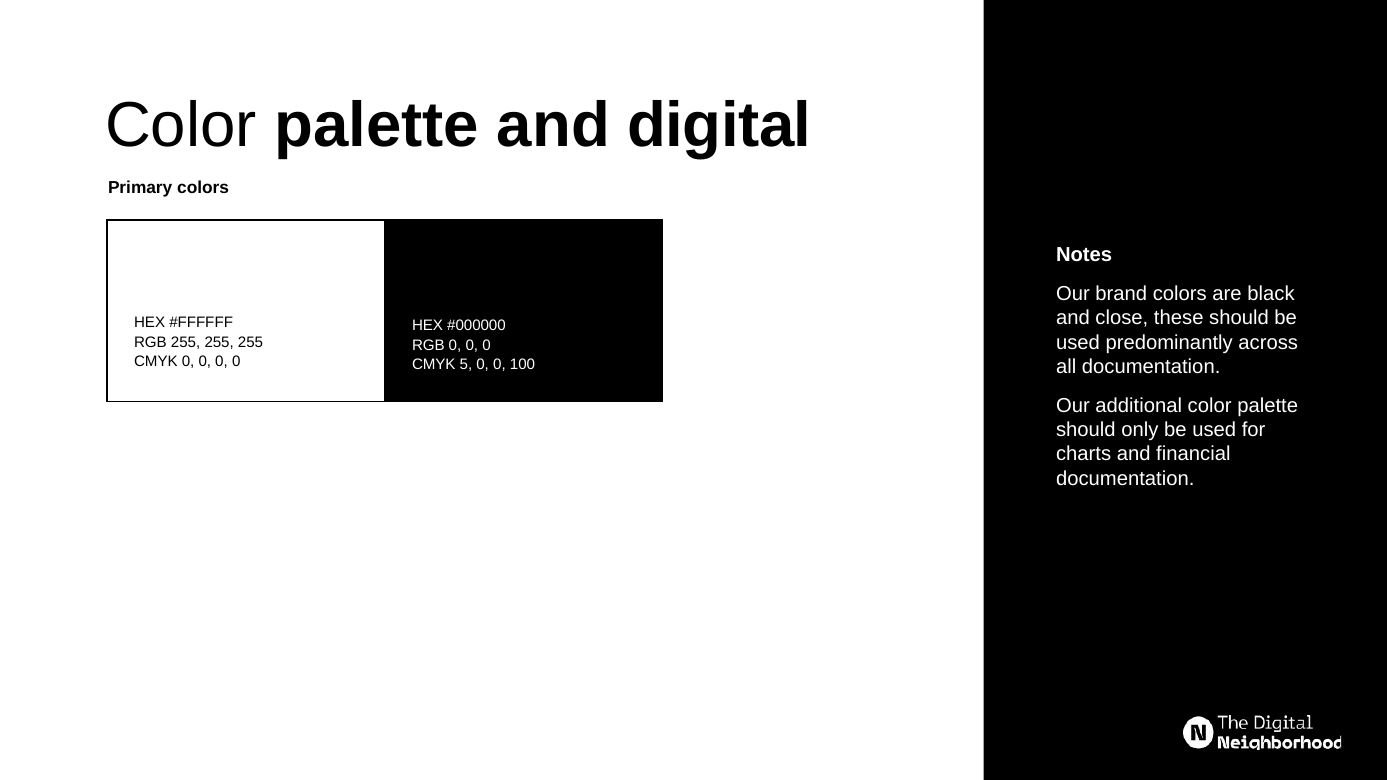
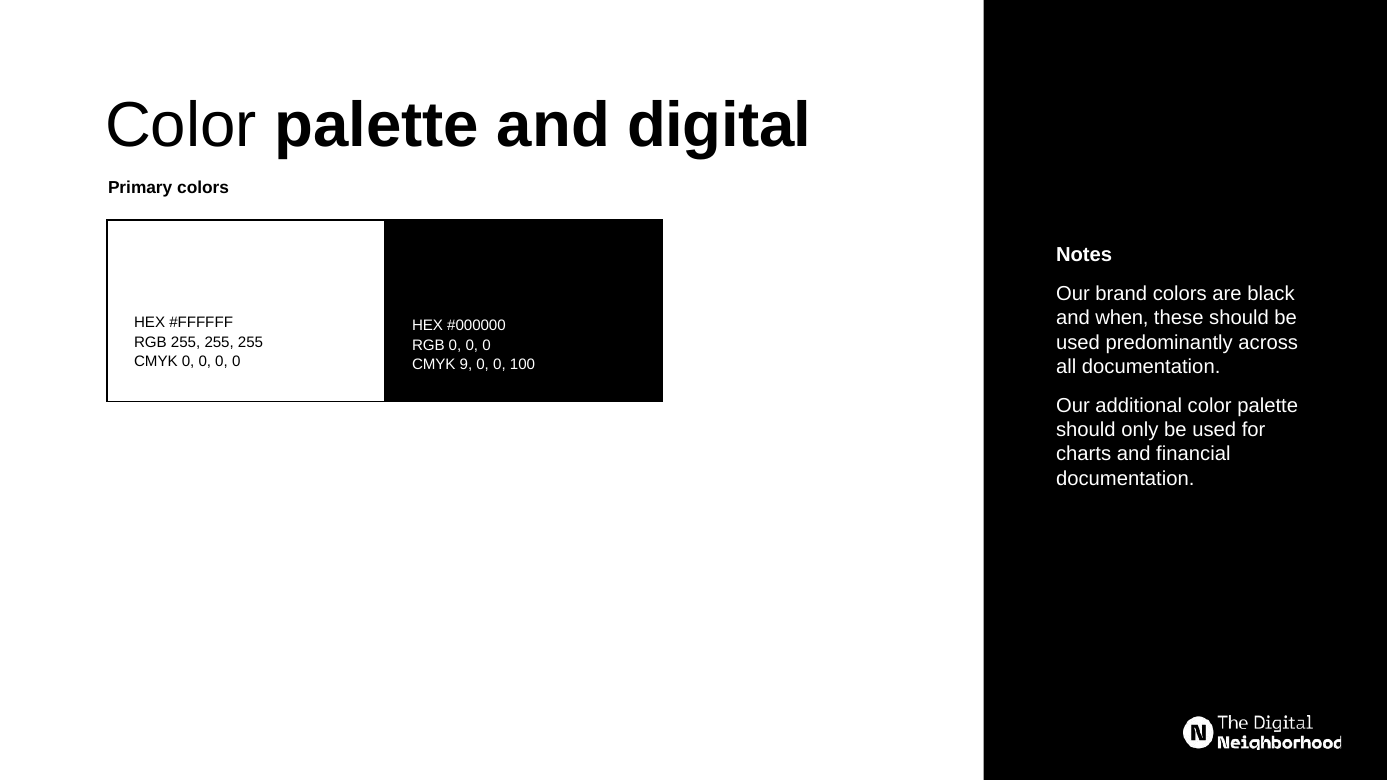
close: close -> when (1122, 318)
5: 5 -> 9 (466, 365)
